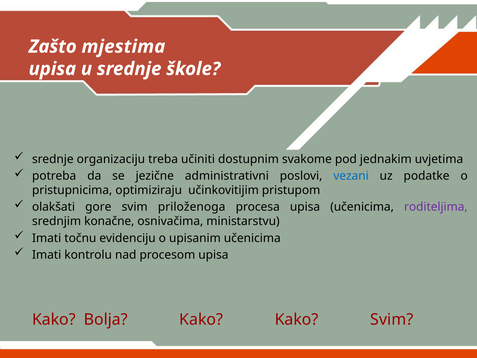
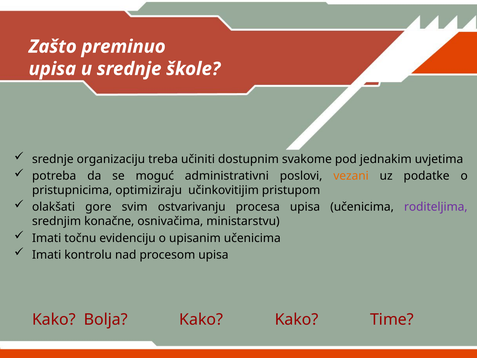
mjestima: mjestima -> preminuo (124, 47)
jezične: jezične -> moguć (155, 176)
vezani colour: blue -> orange (351, 176)
priloženoga: priloženoga -> ostvarivanju (192, 207)
Kako Svim: Svim -> Time (392, 319)
